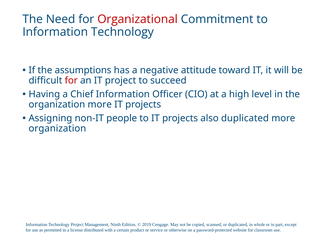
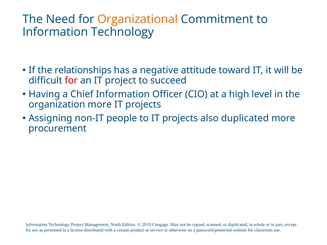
Organizational colour: red -> orange (138, 19)
assumptions: assumptions -> relationships (83, 70)
organization: organization -> procurement (57, 129)
